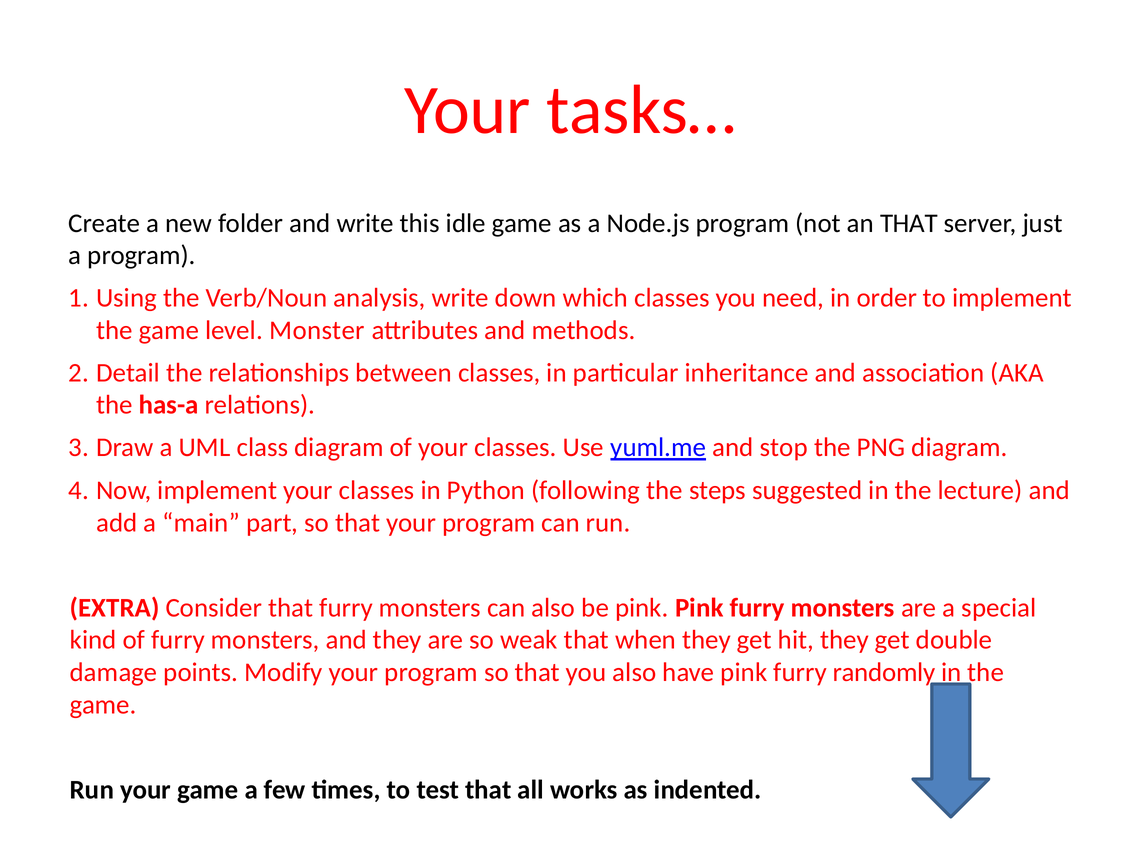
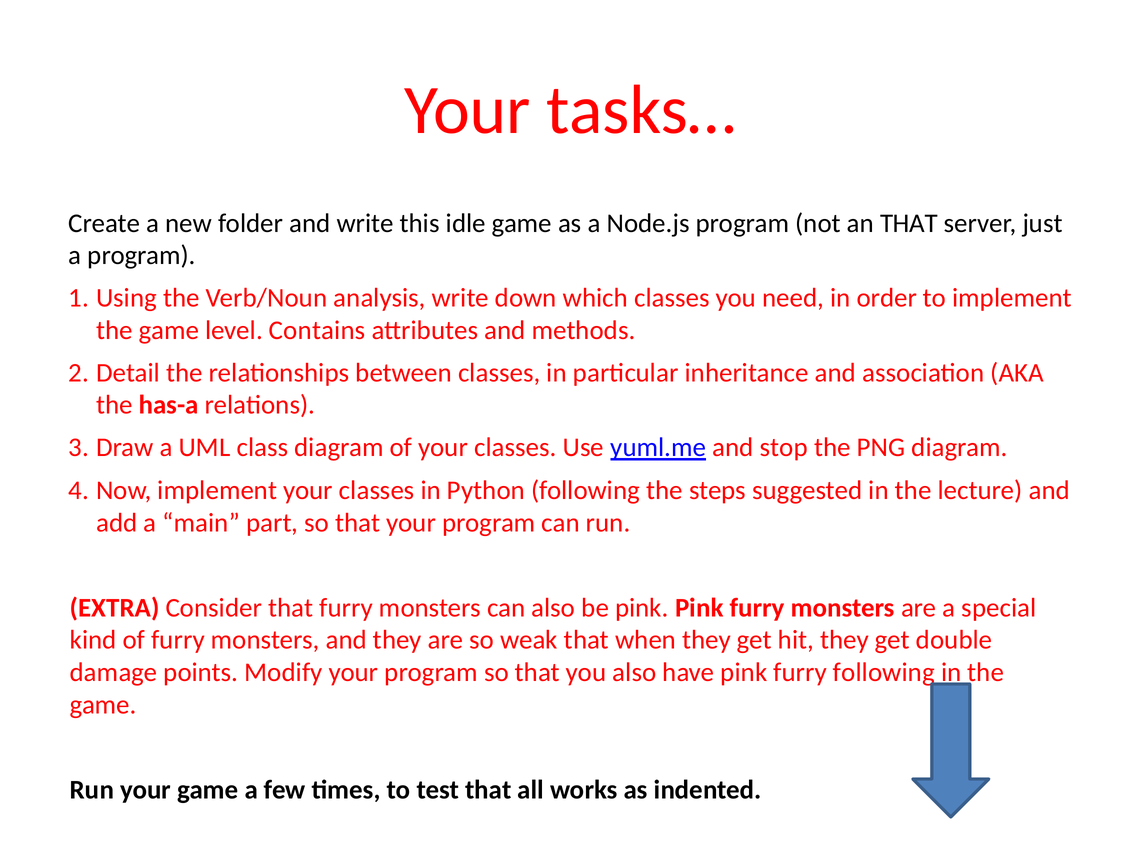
Monster: Monster -> Contains (317, 331)
furry randomly: randomly -> following (884, 673)
